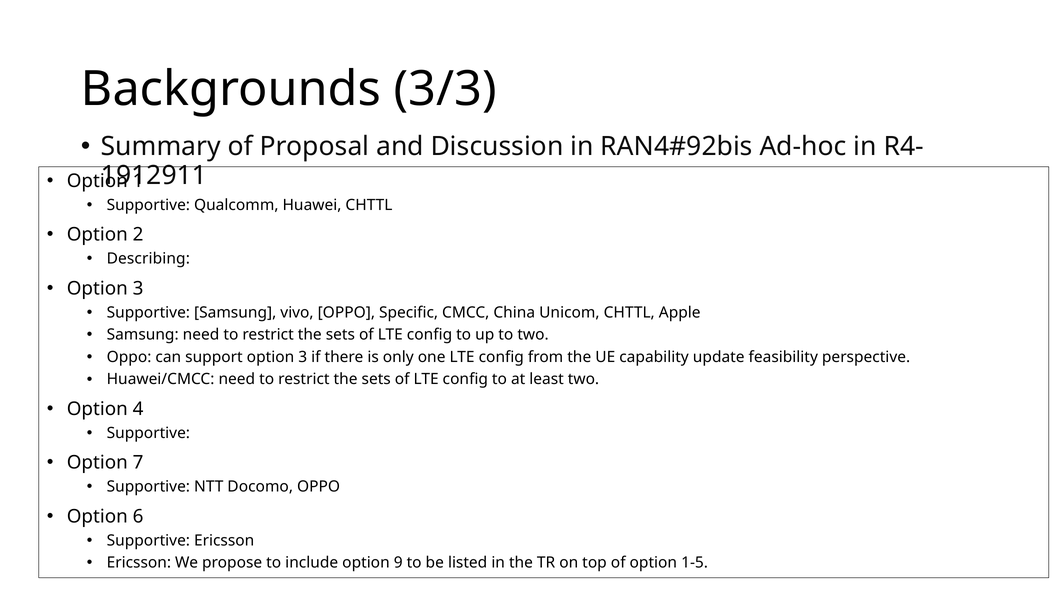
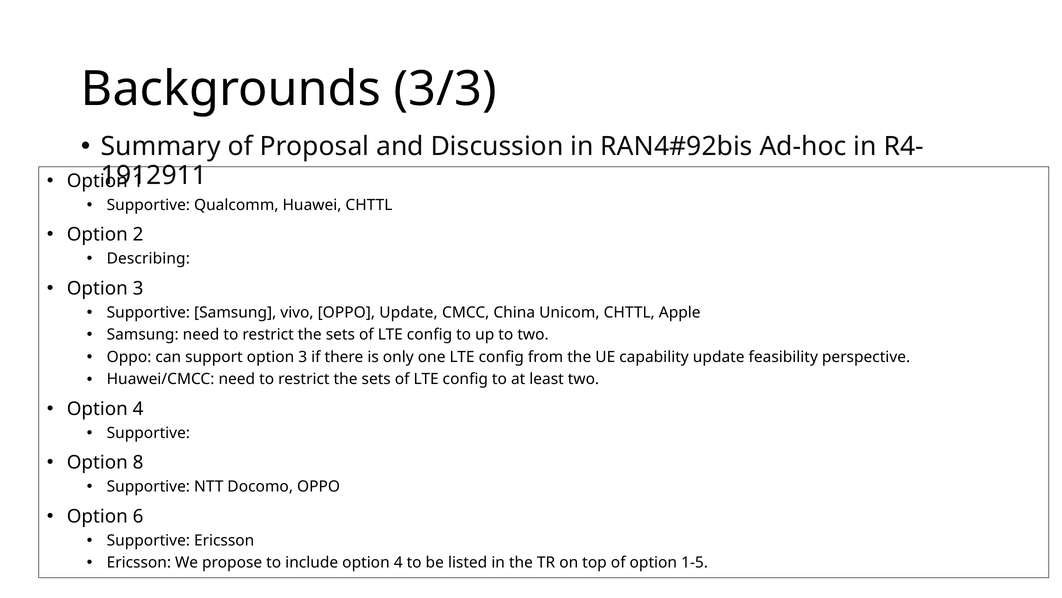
OPPO Specific: Specific -> Update (409, 312)
7: 7 -> 8 (138, 462)
include option 9: 9 -> 4 (398, 562)
